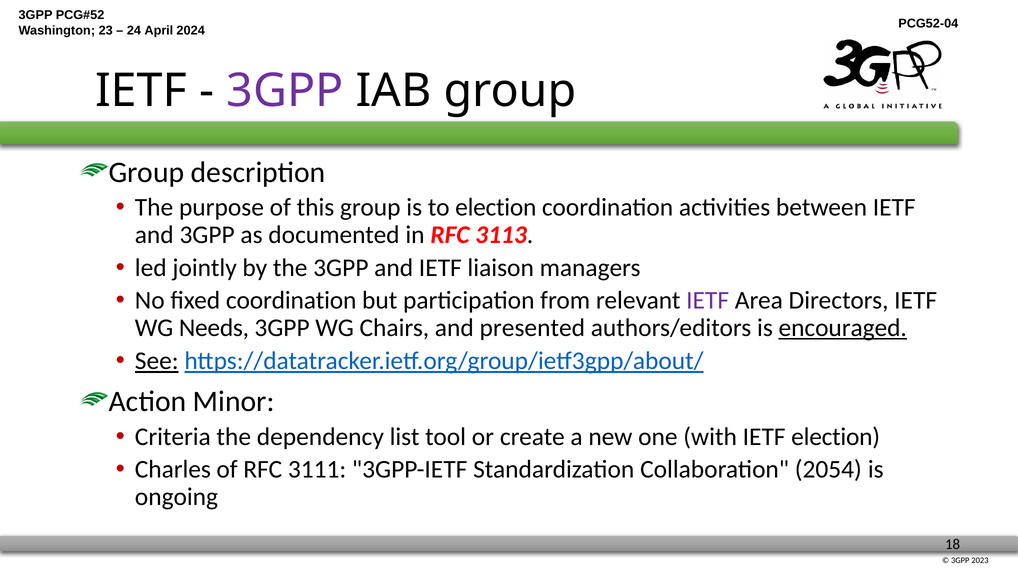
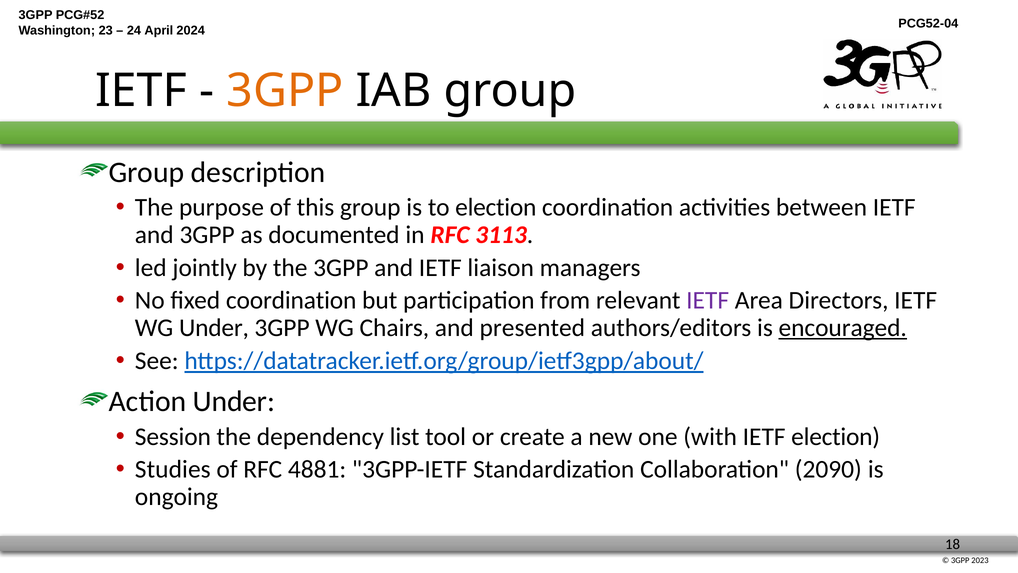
3GPP colour: purple -> orange (285, 91)
WG Needs: Needs -> Under (214, 328)
See underline: present -> none (157, 361)
Action Minor: Minor -> Under (234, 401)
Criteria: Criteria -> Session (173, 436)
Charles: Charles -> Studies (173, 469)
3111: 3111 -> 4881 (317, 469)
2054: 2054 -> 2090 (828, 469)
